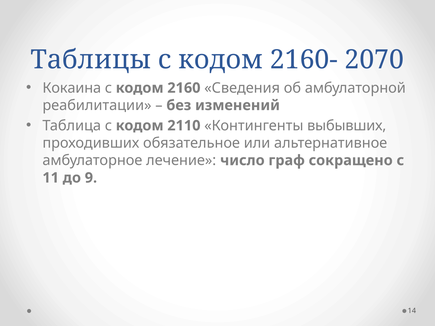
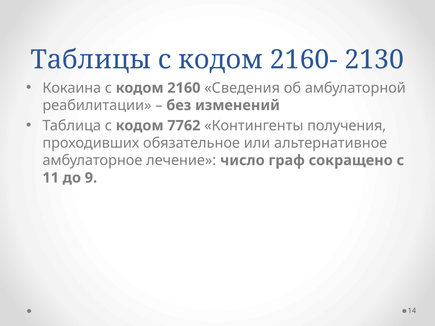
2070: 2070 -> 2130 (374, 60)
2110: 2110 -> 7762 (184, 126)
выбывших: выбывших -> получения (347, 126)
